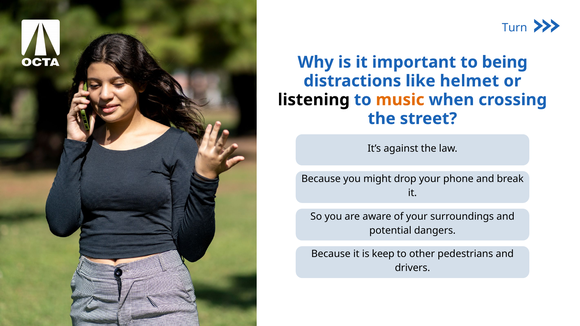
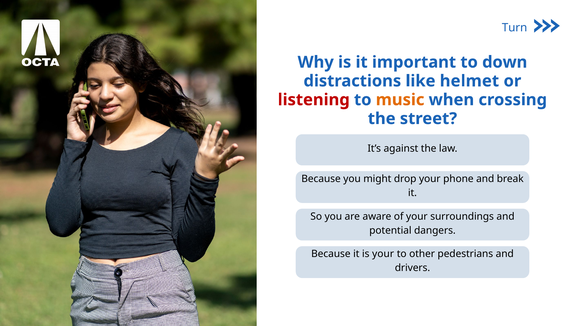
being: being -> down (505, 62)
listening colour: black -> red (314, 100)
is keep: keep -> your (383, 254)
